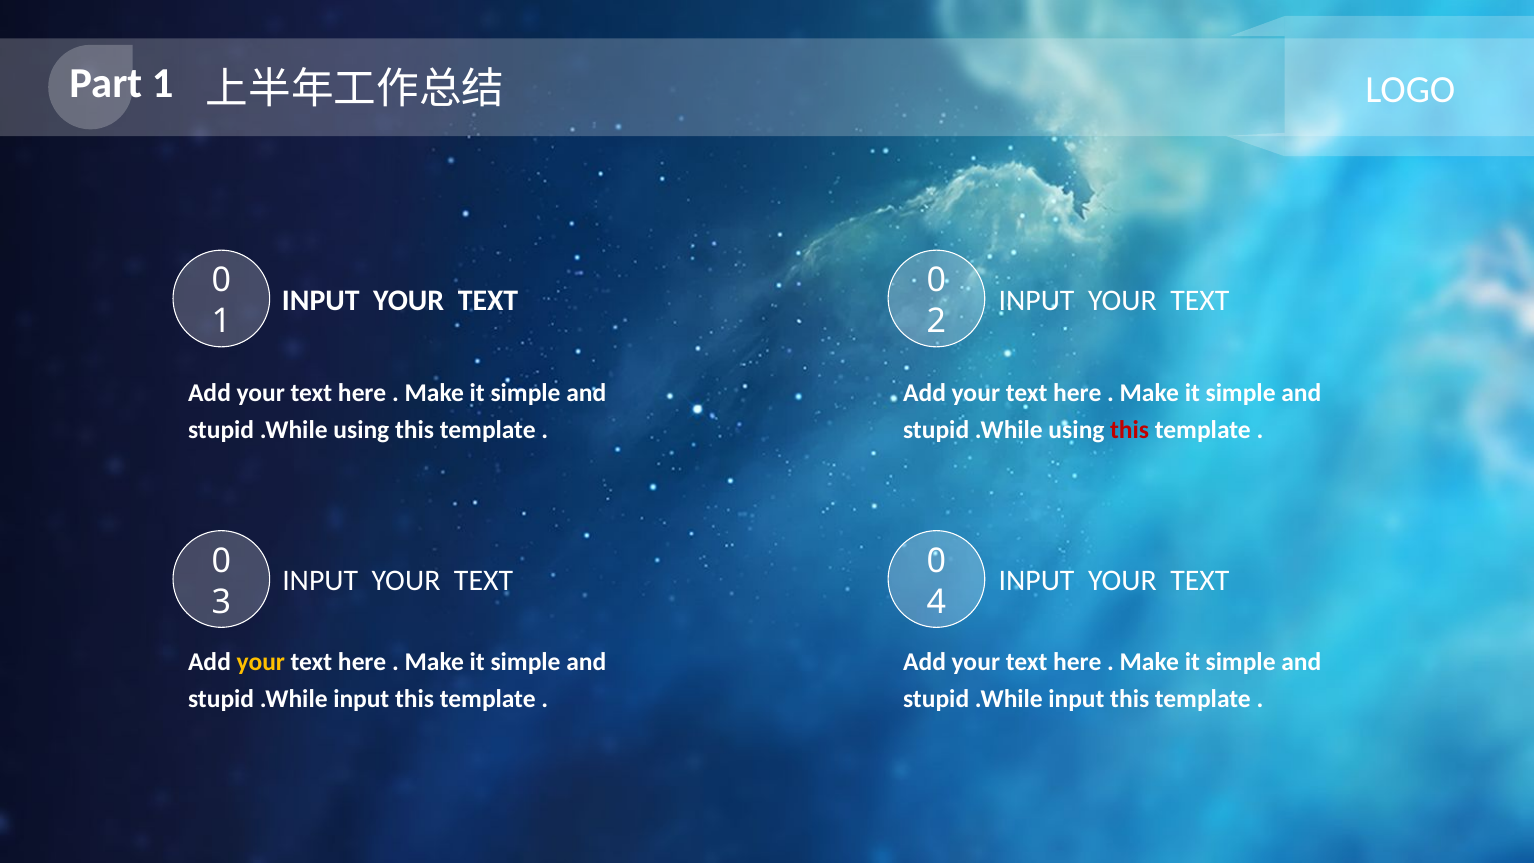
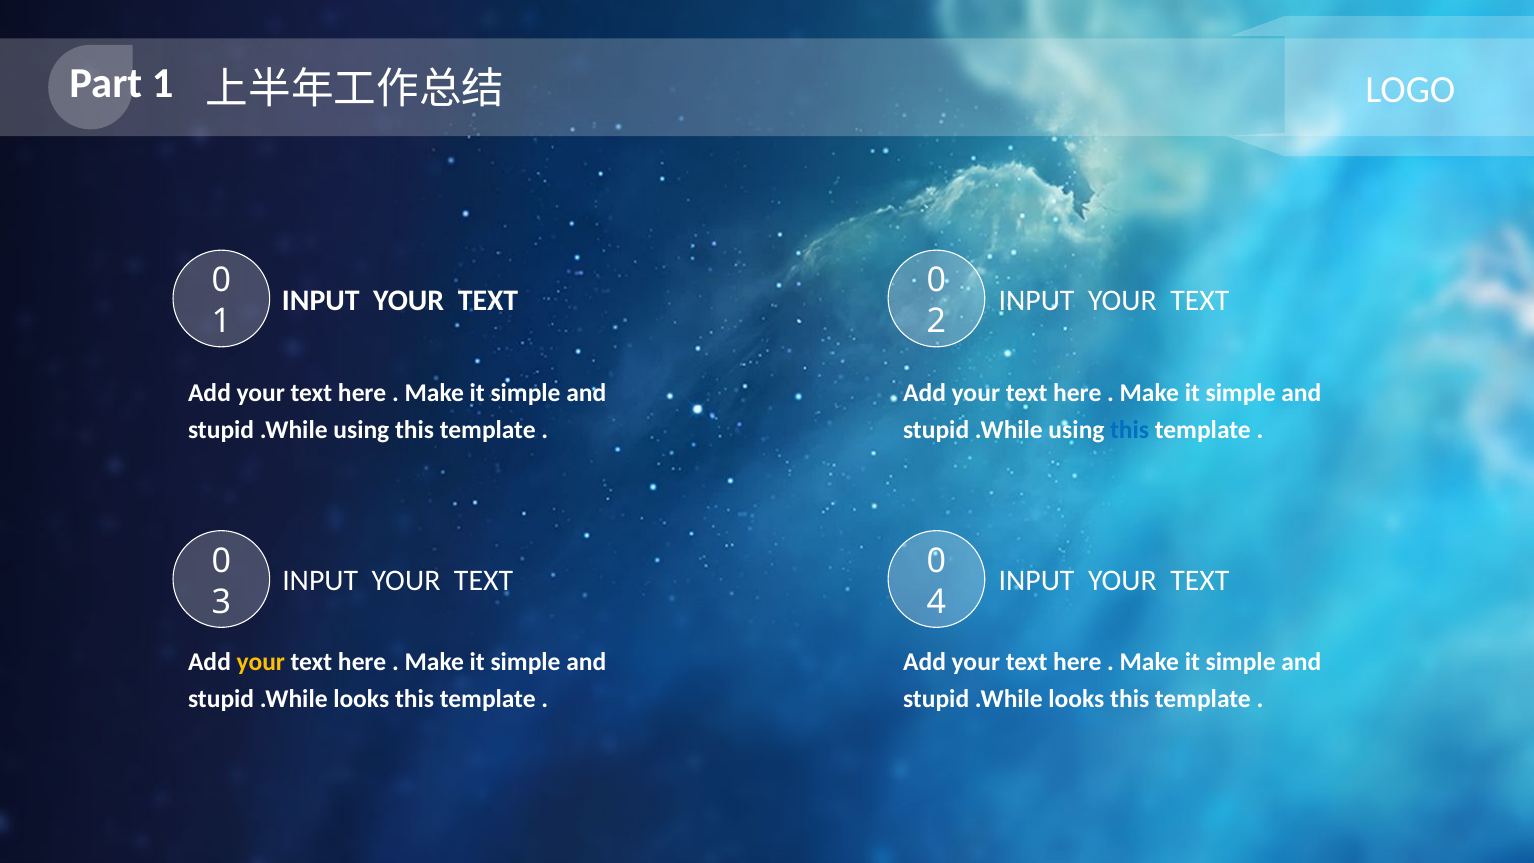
this colour: red -> blue (1130, 430)
input: input -> looks (361, 699)
input: input -> looks (1076, 699)
